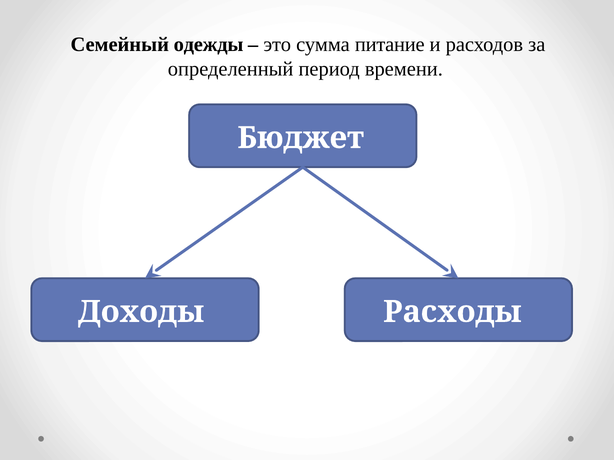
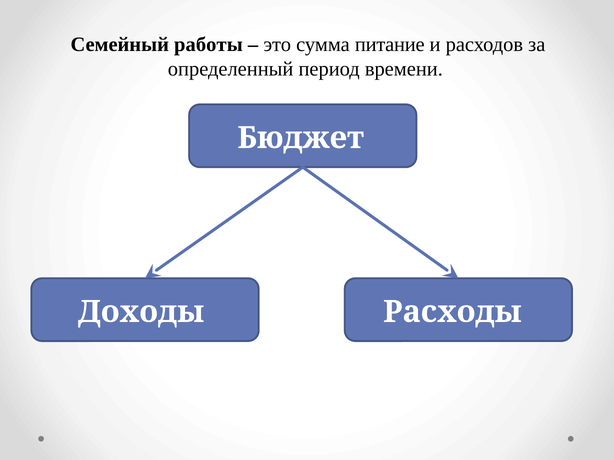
одежды: одежды -> работы (208, 44)
